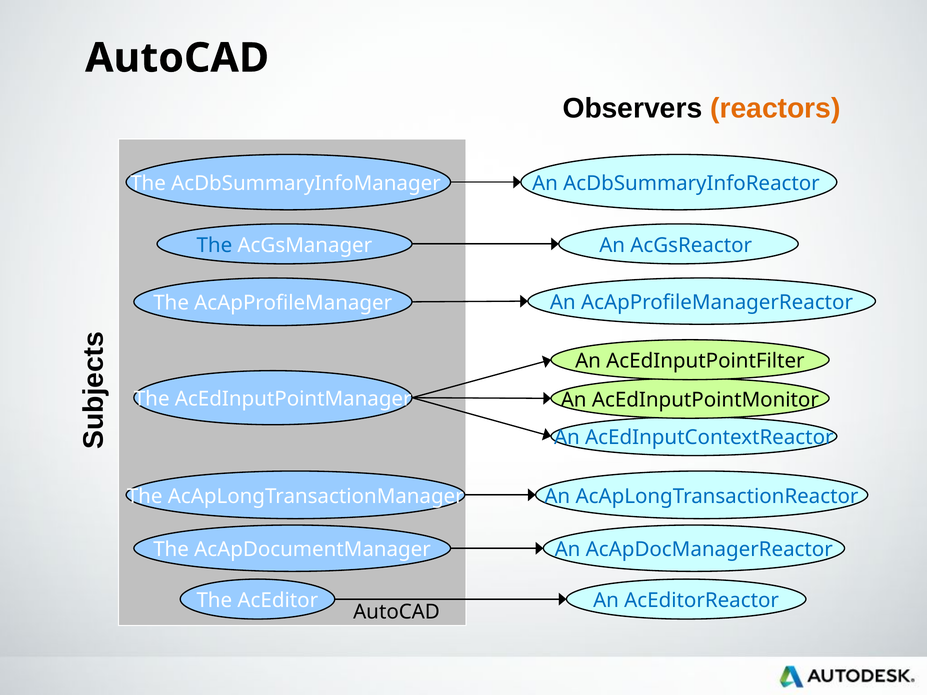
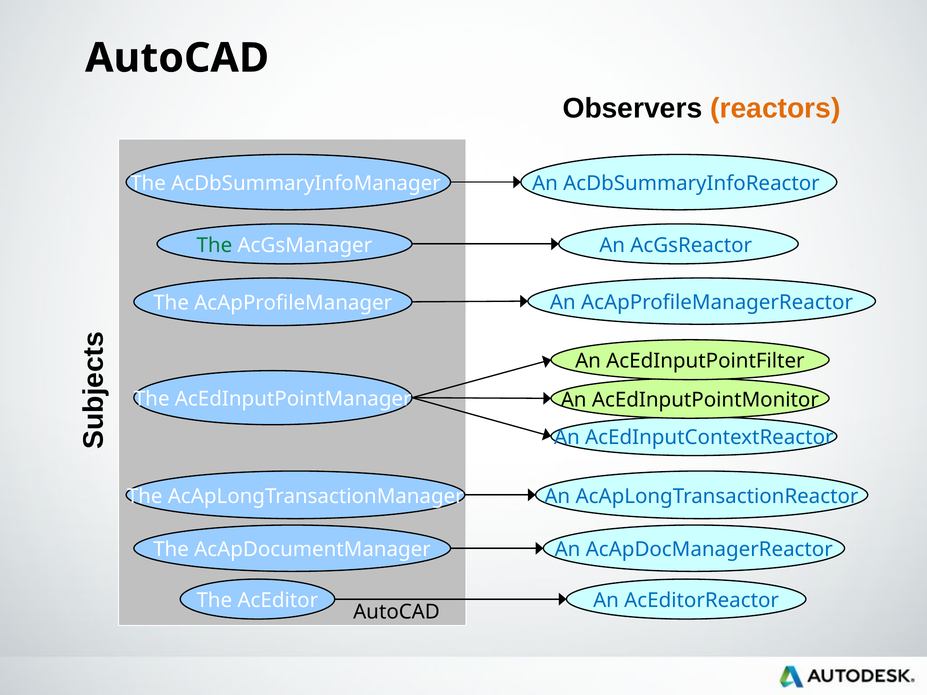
The colour: blue -> green (214, 245)
